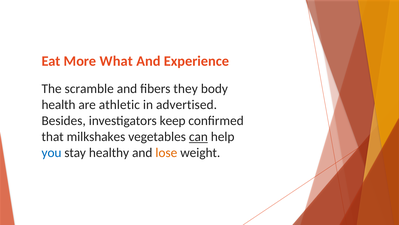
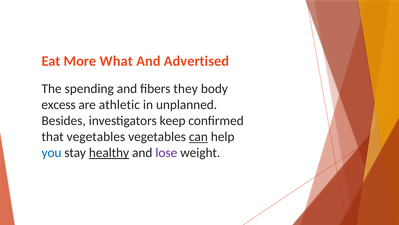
Experience: Experience -> Advertised (196, 61)
scramble: scramble -> spending (89, 89)
health: health -> excess (59, 105)
advertised: advertised -> unplanned (187, 105)
that milkshakes: milkshakes -> vegetables (96, 136)
healthy underline: none -> present (109, 152)
lose colour: orange -> purple (166, 152)
